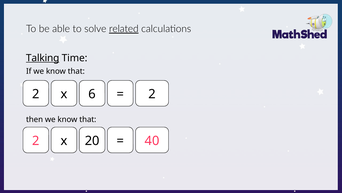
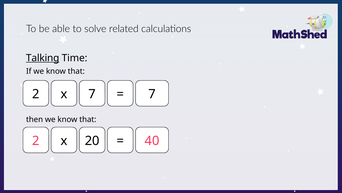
related underline: present -> none (124, 29)
x 6: 6 -> 7 (92, 94)
2: 2 -> 7 (152, 94)
